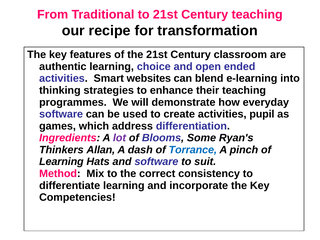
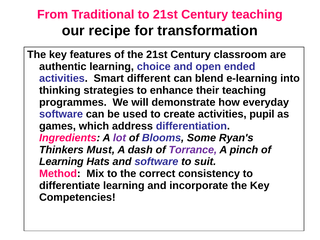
websites: websites -> different (149, 78)
Allan: Allan -> Must (101, 150)
Torrance colour: blue -> purple (193, 150)
